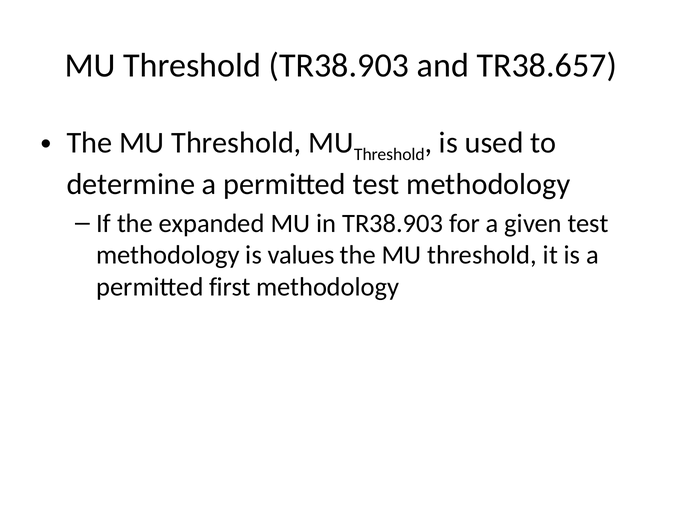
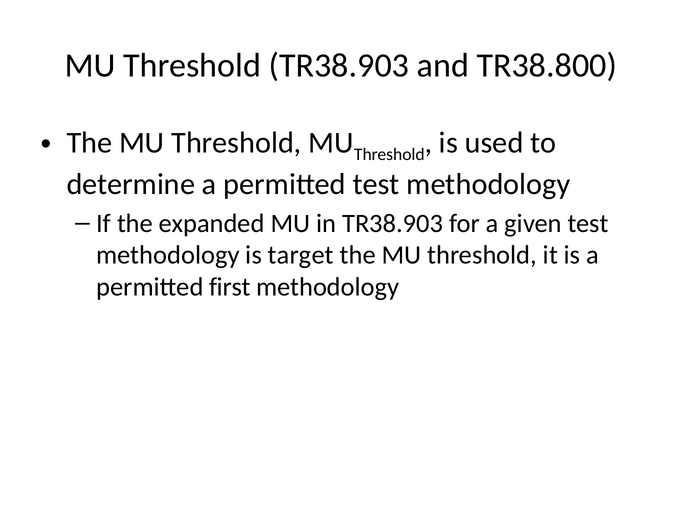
TR38.657: TR38.657 -> TR38.800 (547, 65)
values: values -> target (301, 255)
